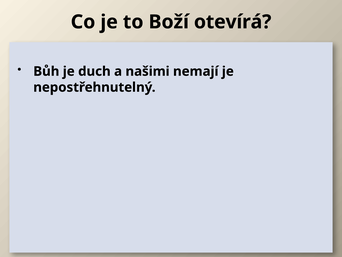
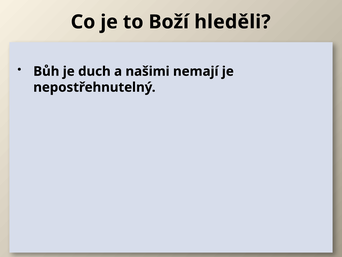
otevírá: otevírá -> hleděli (232, 22)
